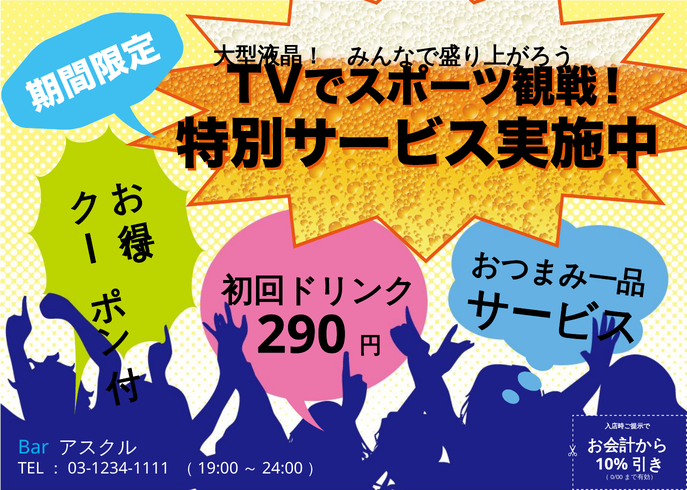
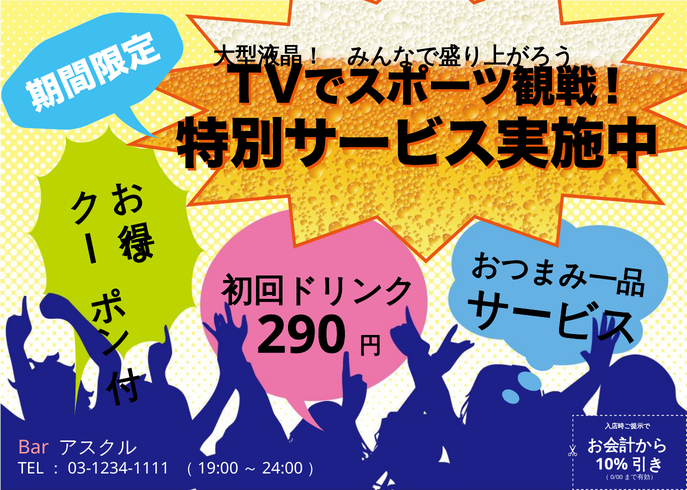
Bar colour: light blue -> pink (33, 447)
